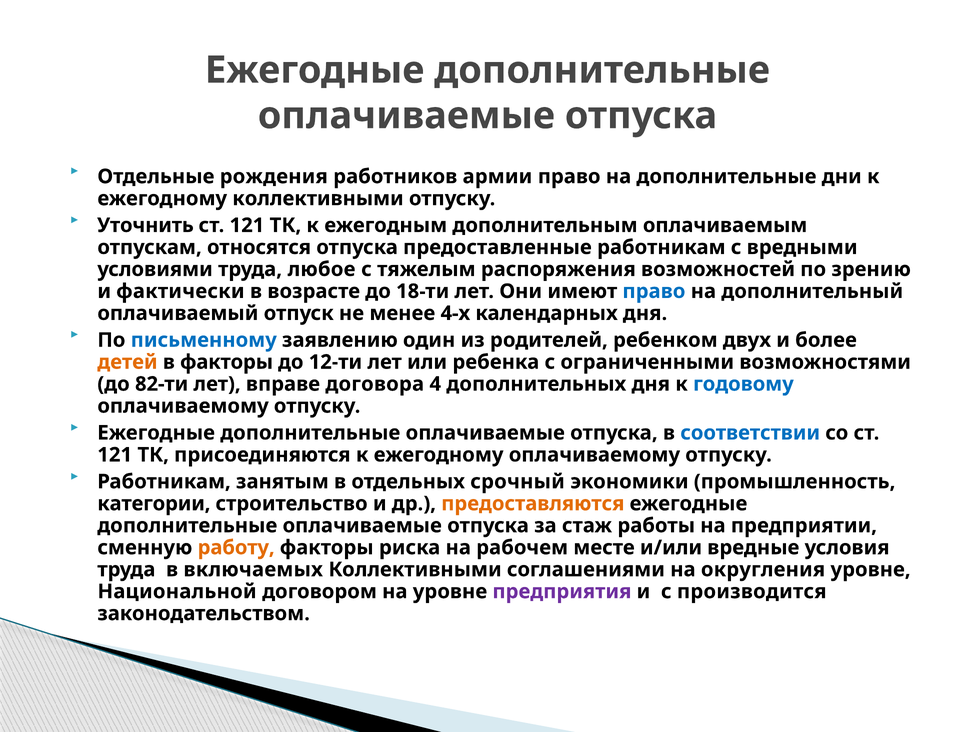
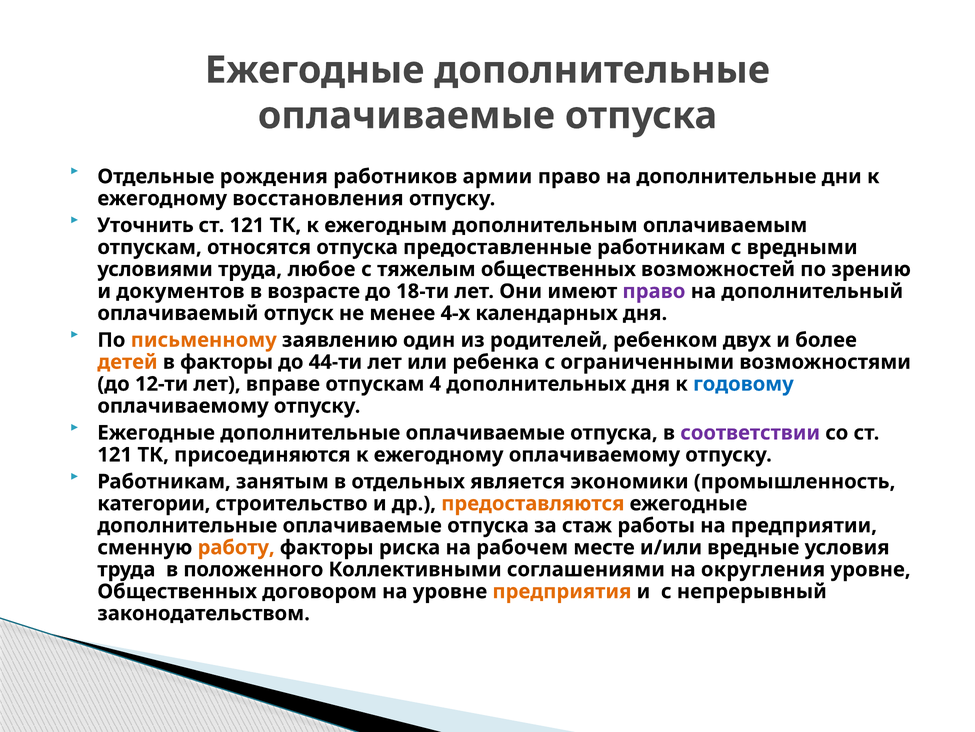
ежегодному коллективными: коллективными -> восстановления (318, 198)
тяжелым распоряжения: распоряжения -> общественных (558, 269)
фактически: фактически -> документов (180, 291)
право colour: blue -> purple (654, 291)
письменному colour: blue -> orange (204, 340)
12-ти: 12-ти -> 44-ти (335, 362)
82-ти: 82-ти -> 12-ти (162, 384)
вправе договора: договора -> отпускам (375, 384)
соответствии colour: blue -> purple (750, 432)
срочный: срочный -> является (518, 481)
включаемых: включаемых -> положенного (253, 569)
Национальной: Национальной -> Общественных (177, 591)
предприятия colour: purple -> orange (562, 591)
производится: производится -> непрерывный (752, 591)
